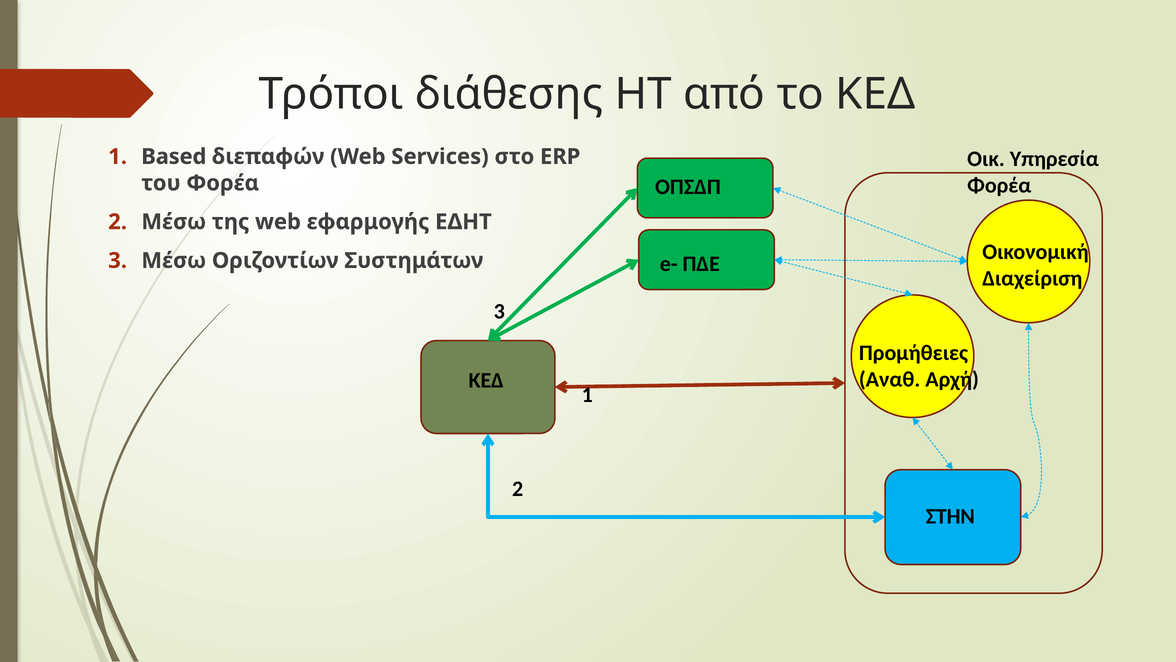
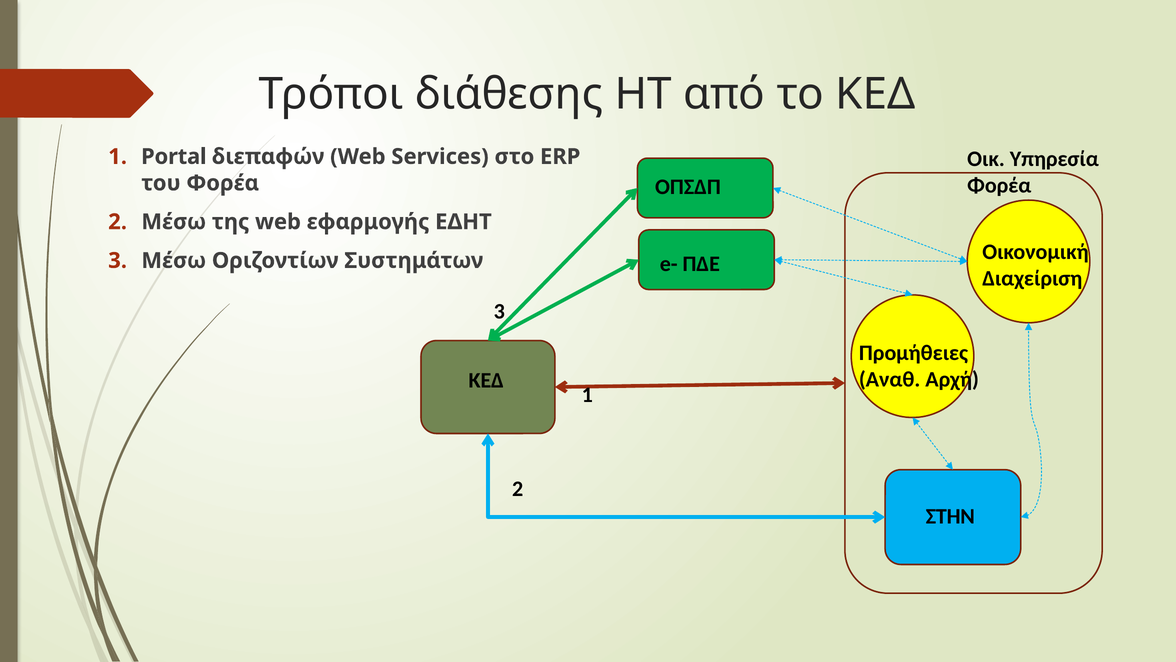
Based: Based -> Portal (174, 157)
